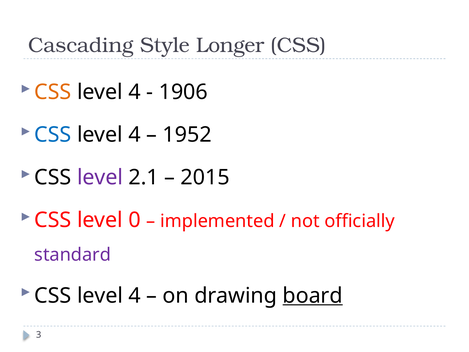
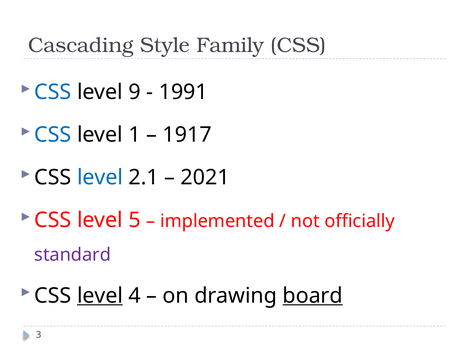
Longer: Longer -> Family (230, 45)
CSS colour: orange -> blue (53, 92)
4: 4 -> 9 (135, 92)
1906: 1906 -> 1991 (183, 92)
4: 4 -> 1 (135, 135)
1952: 1952 -> 1917 (187, 135)
level colour: purple -> blue (100, 177)
2015: 2015 -> 2021 (205, 177)
0: 0 -> 5 (135, 220)
level underline: none -> present (100, 295)
